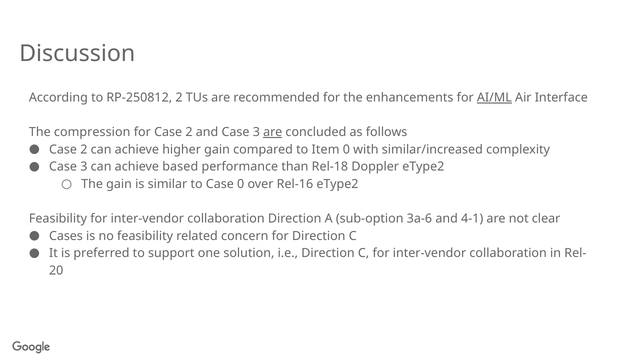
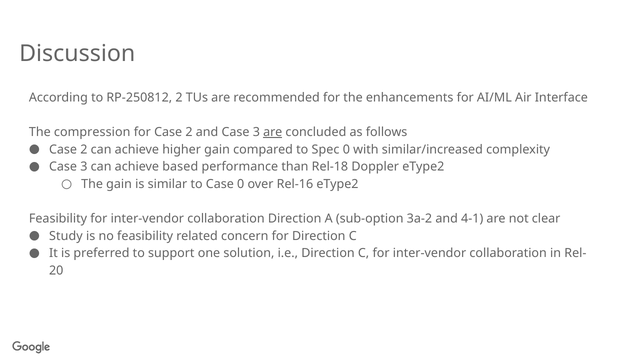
AI/ML underline: present -> none (494, 98)
Item: Item -> Spec (326, 149)
3a-6: 3a-6 -> 3a-2 (419, 219)
Cases: Cases -> Study (66, 236)
